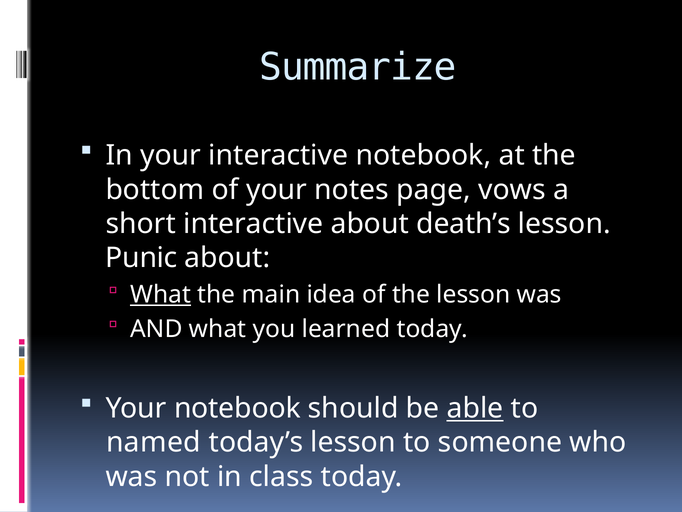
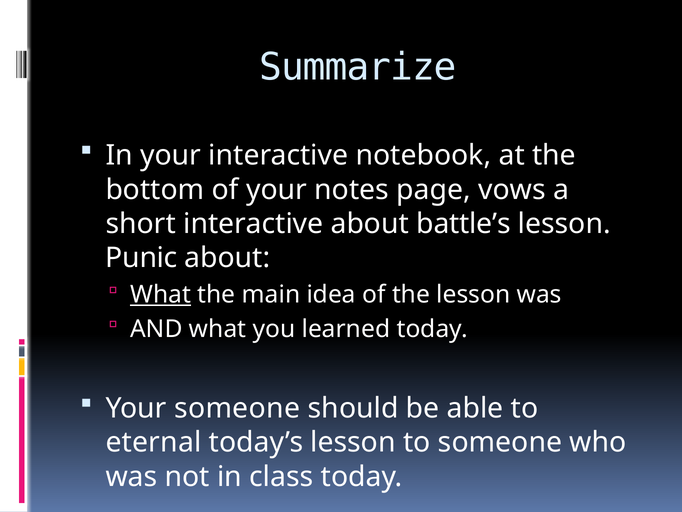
death’s: death’s -> battle’s (463, 224)
Your notebook: notebook -> someone (237, 408)
able underline: present -> none (475, 408)
named: named -> eternal (154, 442)
